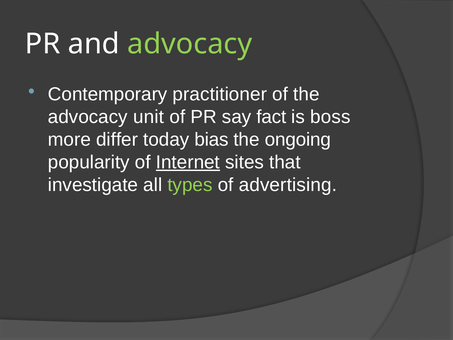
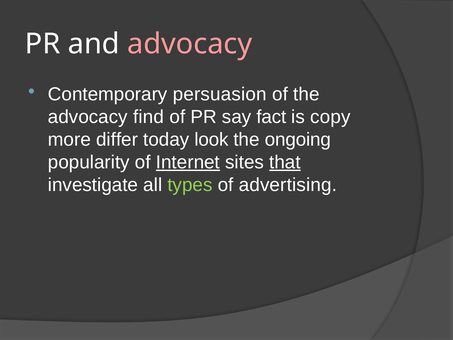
advocacy colour: light green -> pink (190, 44)
practitioner: practitioner -> persuasion (220, 94)
unit: unit -> find (149, 117)
boss: boss -> copy (330, 117)
bias: bias -> look (211, 139)
that underline: none -> present (285, 162)
